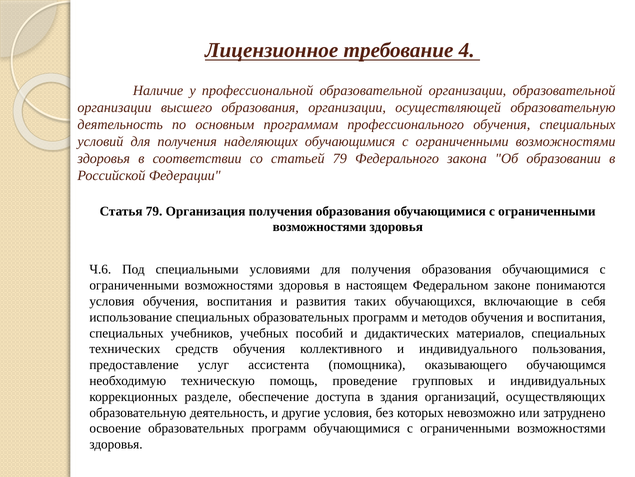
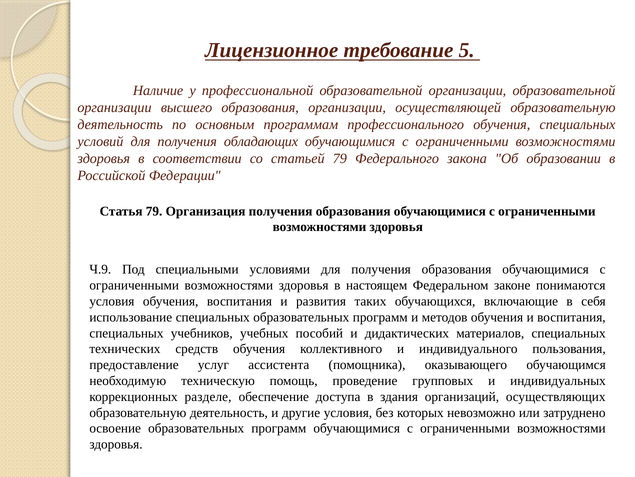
4: 4 -> 5 (467, 50)
наделяющих: наделяющих -> обладающих (261, 141)
Ч.6: Ч.6 -> Ч.9 (100, 269)
